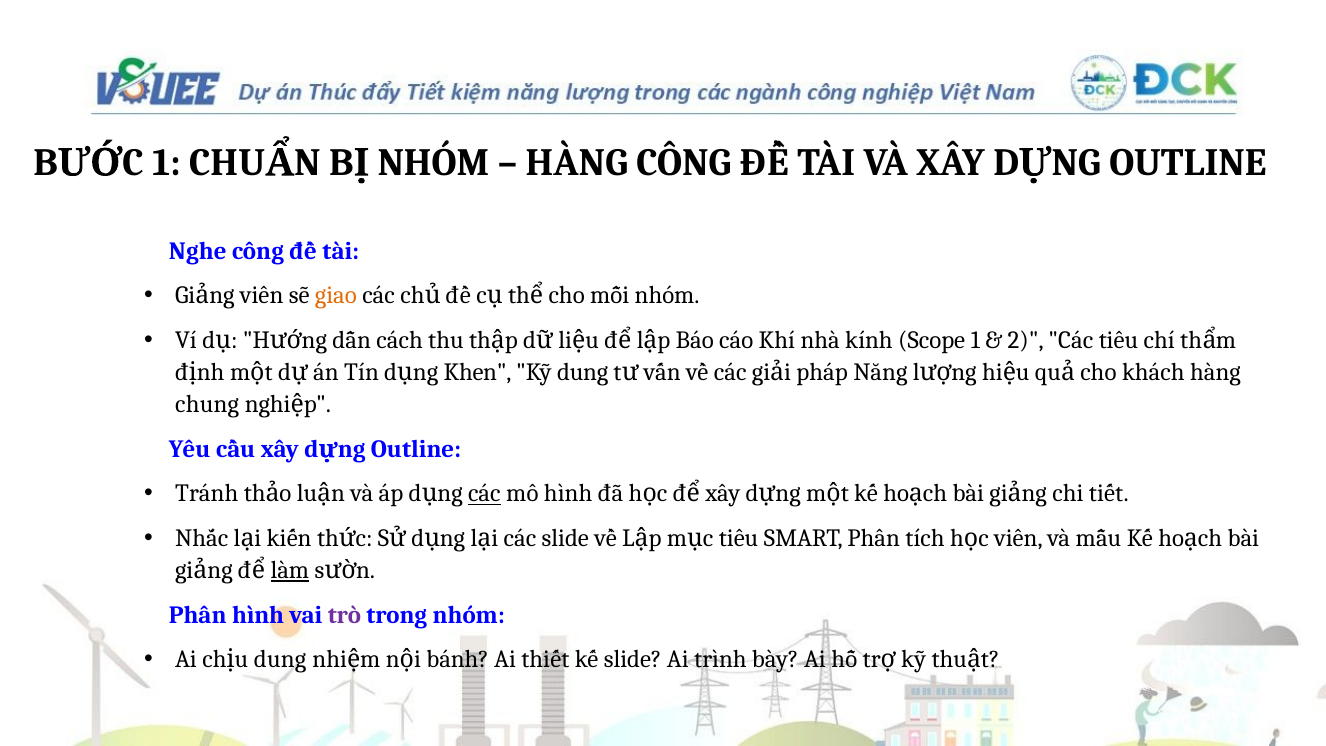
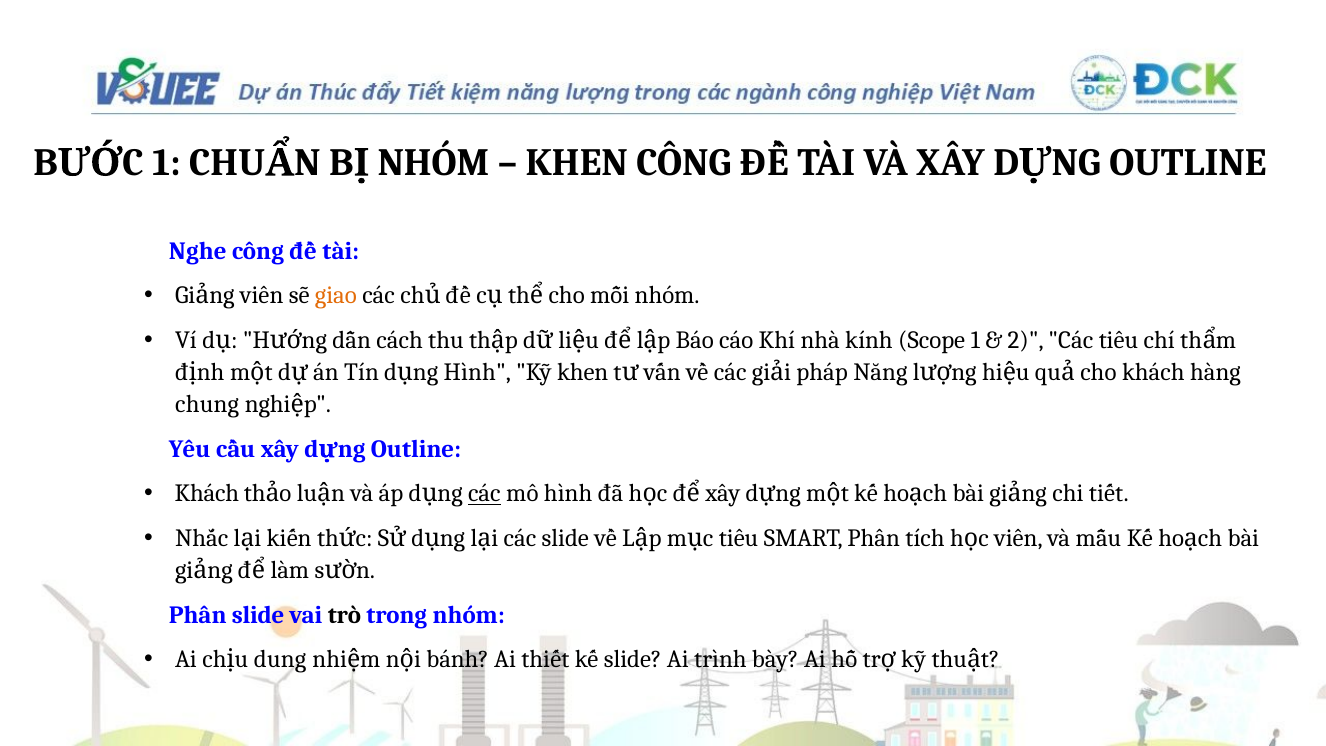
HÀNG: HÀNG -> KHEN (577, 163)
Khen: Khen -> Hình (477, 372)
Kỹ dung: dung -> khen (583, 372)
Tránh: Tránh -> Khách (207, 494)
làm underline: present -> none (290, 570)
Phân hình: hình -> slide (258, 615)
trò colour: purple -> black (344, 615)
